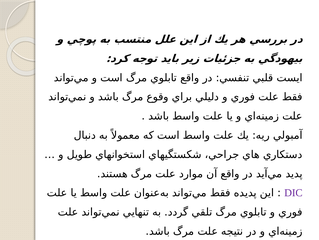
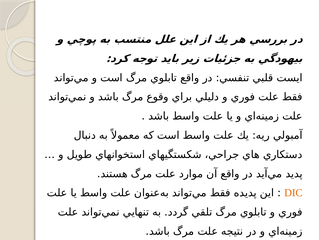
DIC colour: purple -> orange (293, 192)
